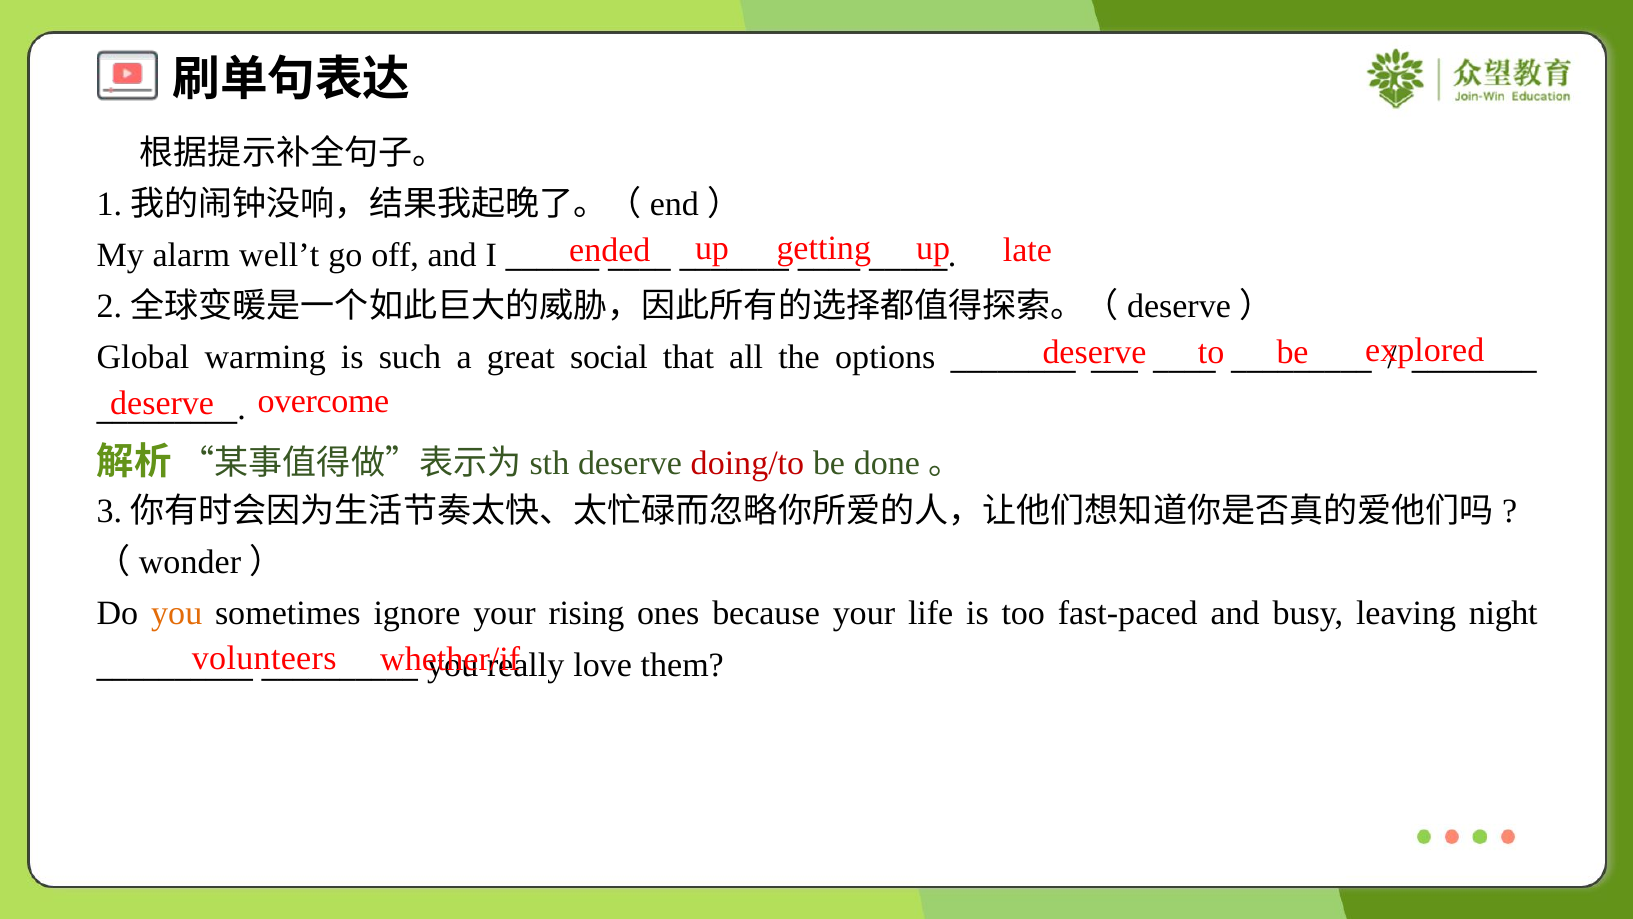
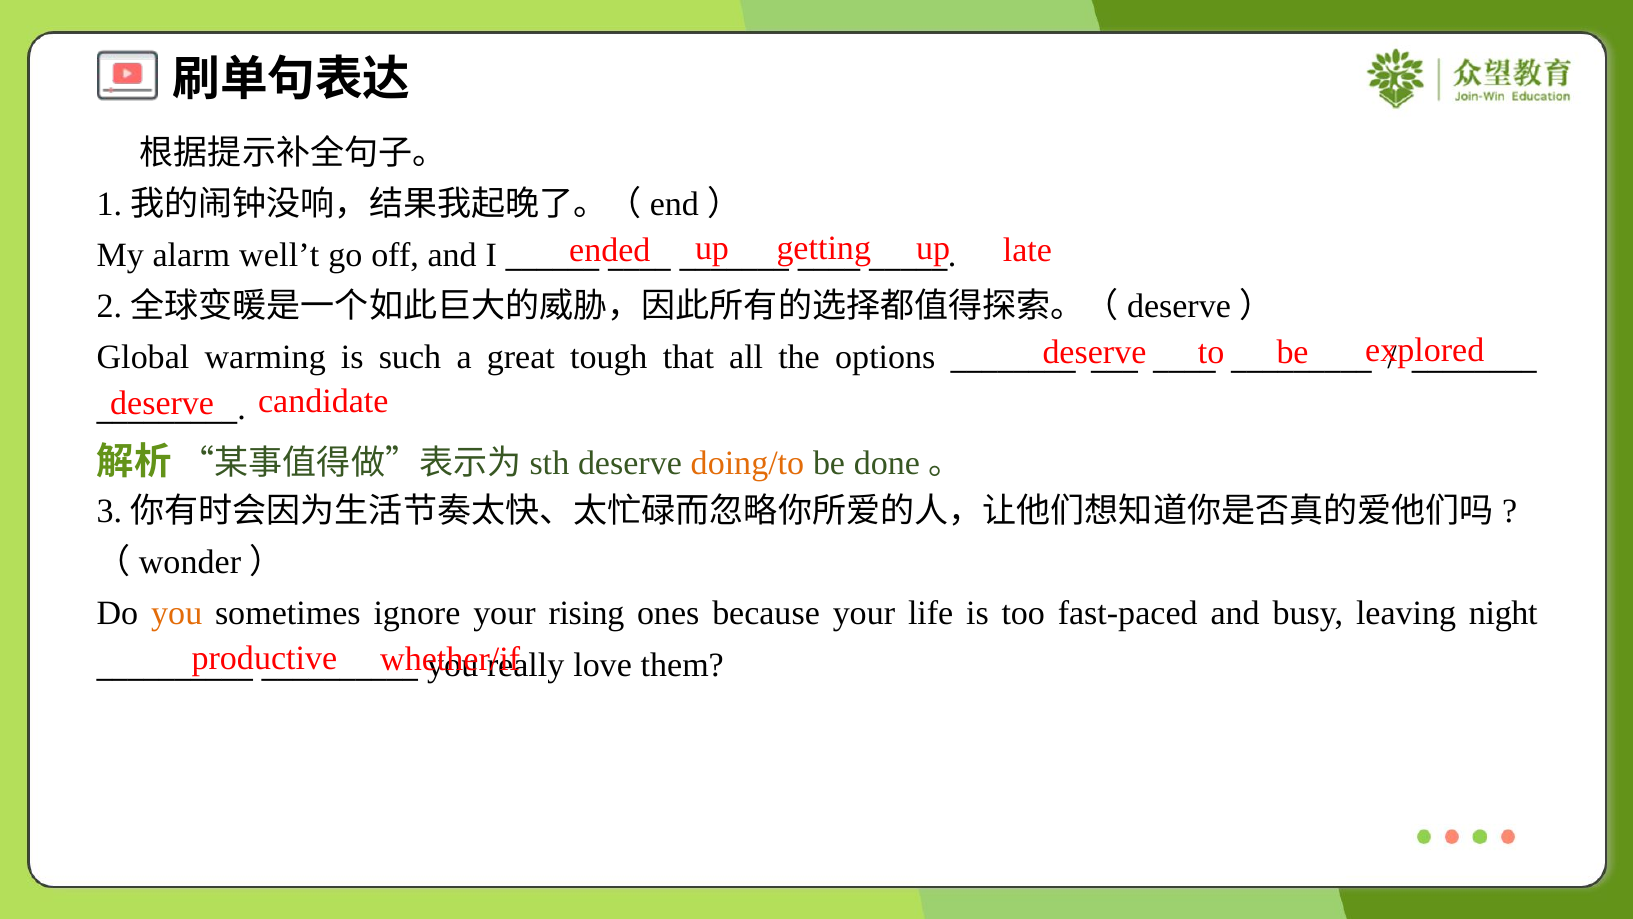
social: social -> tough (609, 357)
overcome: overcome -> candidate (323, 401)
doing/to colour: red -> orange (747, 463)
volunteers: volunteers -> productive (264, 658)
